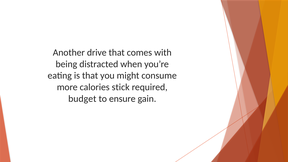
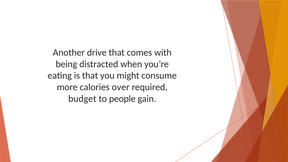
stick: stick -> over (121, 87)
ensure: ensure -> people (122, 99)
